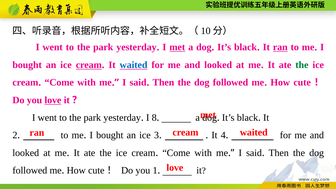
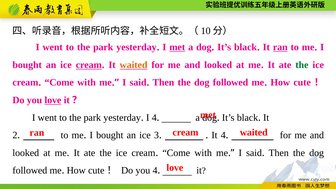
waited colour: blue -> orange (134, 65)
I 8: 8 -> 4 (154, 118)
you 1: 1 -> 4 (155, 170)
